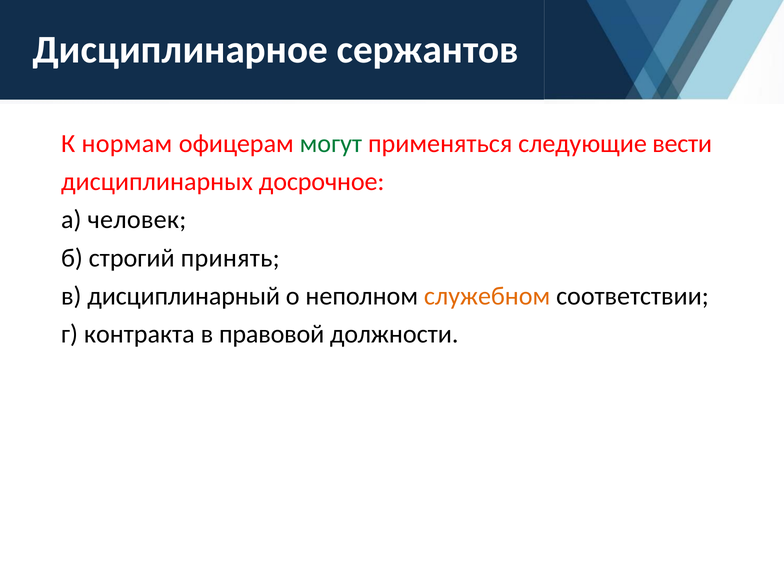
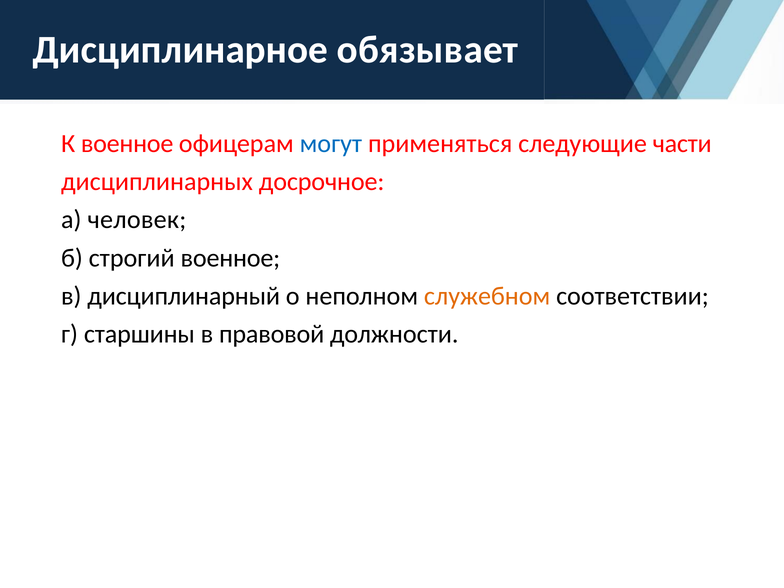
сержантов: сержантов -> обязывает (428, 50)
К нормам: нормам -> военное (127, 144)
могут colour: green -> blue (331, 144)
вести: вести -> части (682, 144)
строгий принять: принять -> военное (230, 258)
контракта: контракта -> старшины (139, 334)
